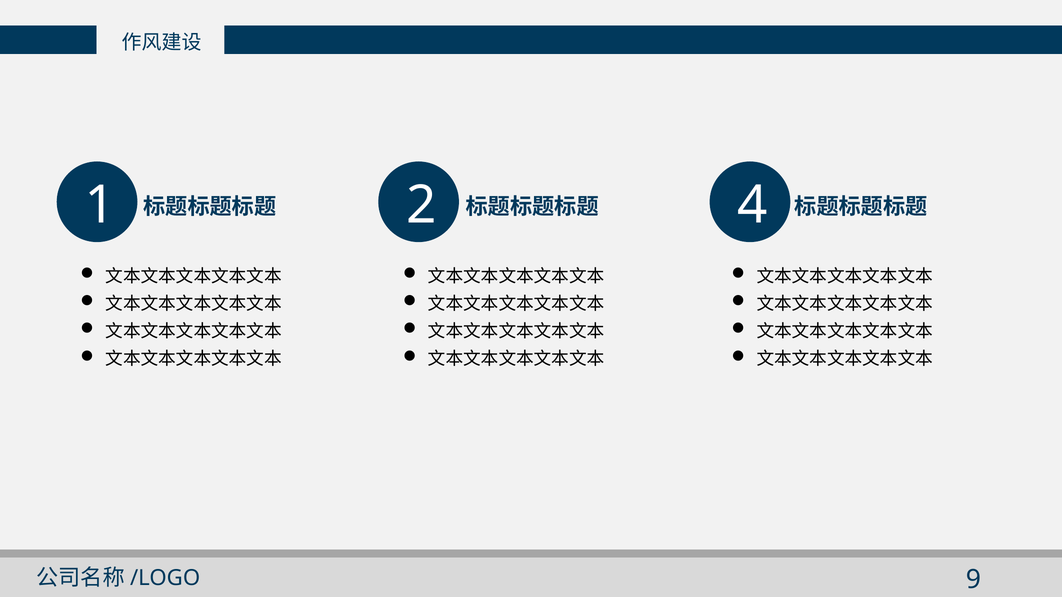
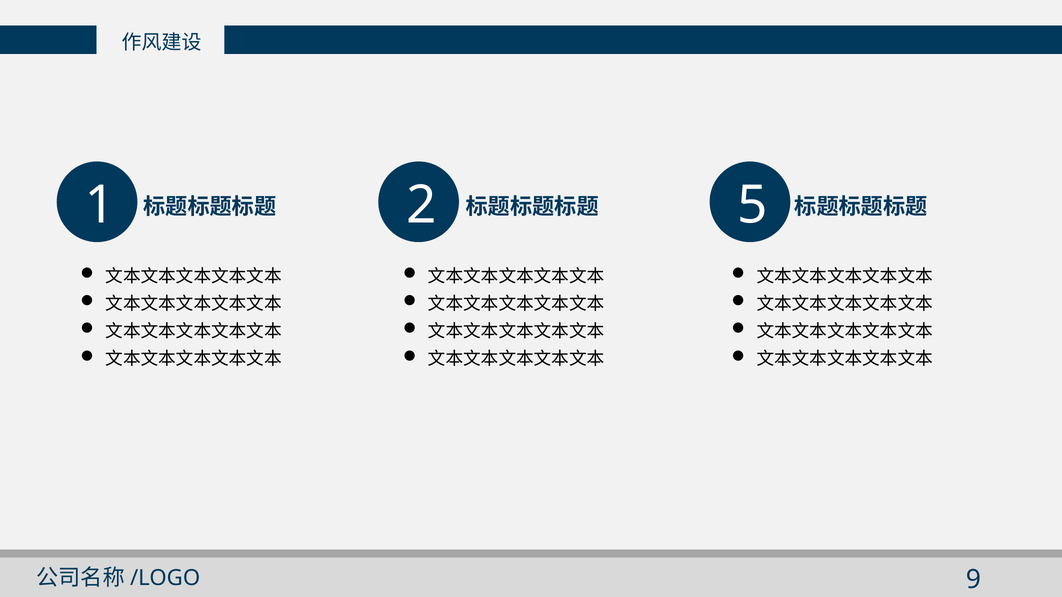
4: 4 -> 5 (753, 205)
